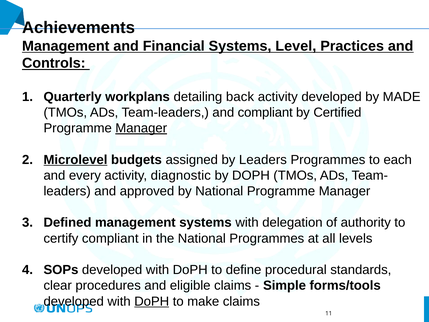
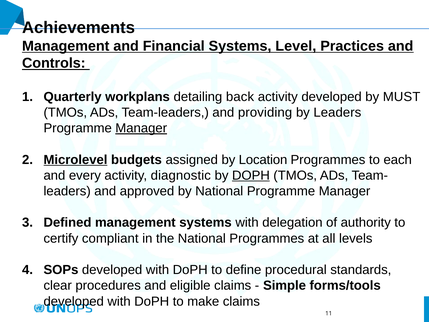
MADE: MADE -> MUST (402, 97)
and compliant: compliant -> providing (265, 112)
by Certified: Certified -> Leaders (337, 112)
by Leaders: Leaders -> Location (263, 160)
DOPH underline: none -> present (251, 175)
DoPH underline: present -> none (152, 301)
